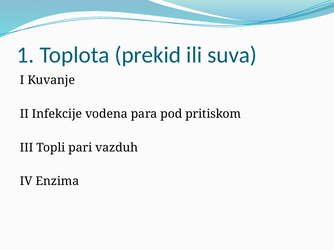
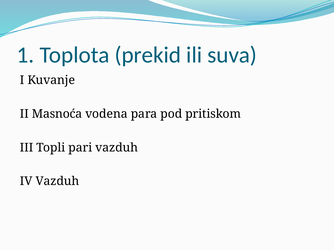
Infekcije: Infekcije -> Masnoća (57, 114)
IV Enzima: Enzima -> Vazduh (57, 182)
